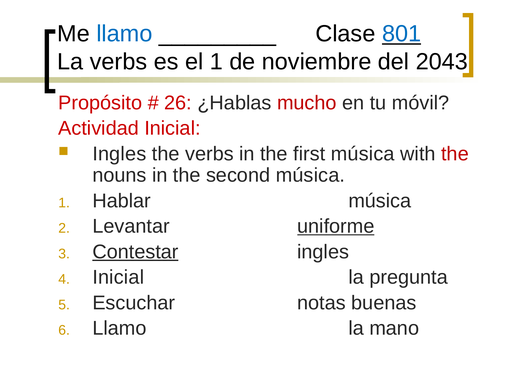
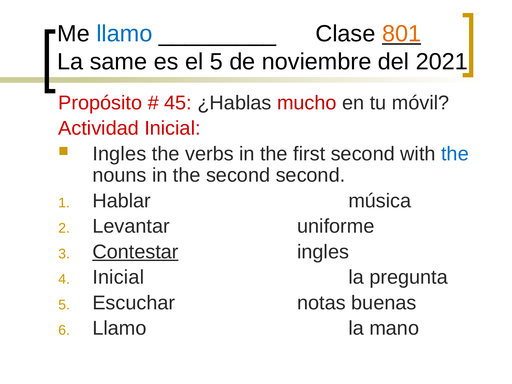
801 colour: blue -> orange (402, 34)
La verbs: verbs -> same (119, 62)
el 1: 1 -> 5 (216, 62)
2043: 2043 -> 2021 (442, 62)
26: 26 -> 45 (178, 103)
first música: música -> second (363, 154)
the colour: red -> blue (455, 154)
second música: música -> second (310, 175)
uniforme underline: present -> none (336, 226)
